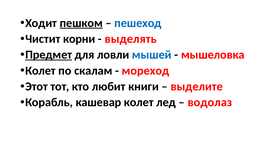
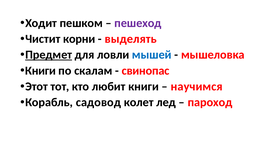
пешком underline: present -> none (81, 23)
пешеход colour: blue -> purple (138, 23)
Колет: Колет -> Книги (41, 71)
мореход: мореход -> свинопас (146, 71)
выделите: выделите -> научимся (197, 87)
кашевар: кашевар -> садовод (98, 103)
водолаз: водолаз -> пароход (210, 103)
